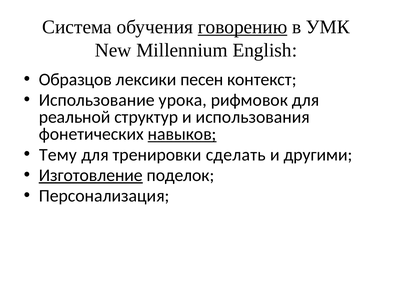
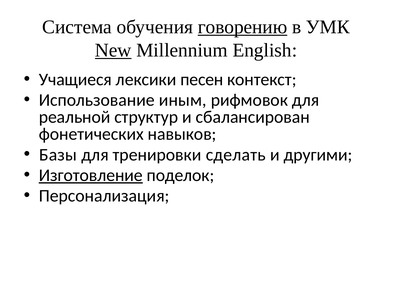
New underline: none -> present (113, 50)
Образцов: Образцов -> Учащиеся (75, 79)
урока: урока -> иным (183, 100)
использования: использования -> сбалансирован (253, 117)
навыков underline: present -> none (182, 134)
Тему: Тему -> Базы (58, 154)
